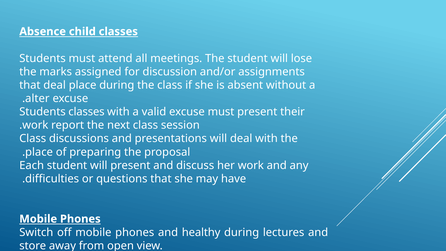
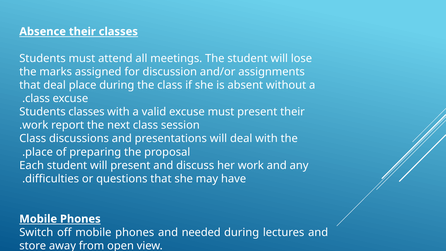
Absence child: child -> their (82, 32)
alter: alter -> class (37, 98)
healthy: healthy -> needed (201, 232)
